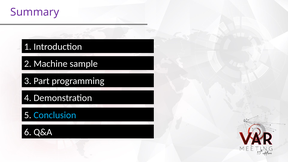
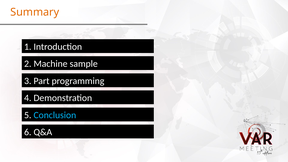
Summary colour: purple -> orange (35, 12)
